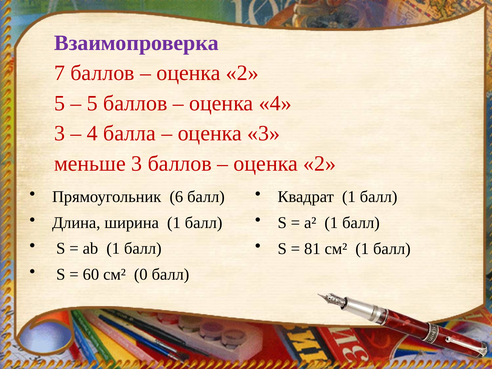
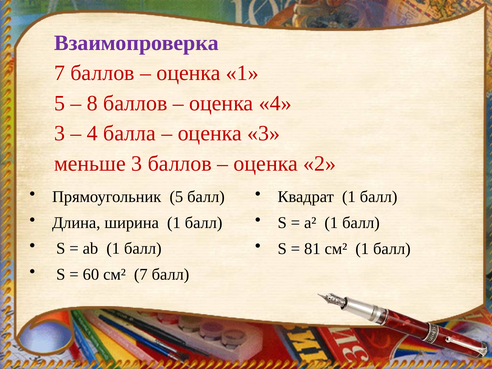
2: 2 -> 1 (242, 73)
5: 5 -> 8 (92, 103)
Прямоугольник 6: 6 -> 5 (176, 197)
см² 0: 0 -> 7 (141, 274)
